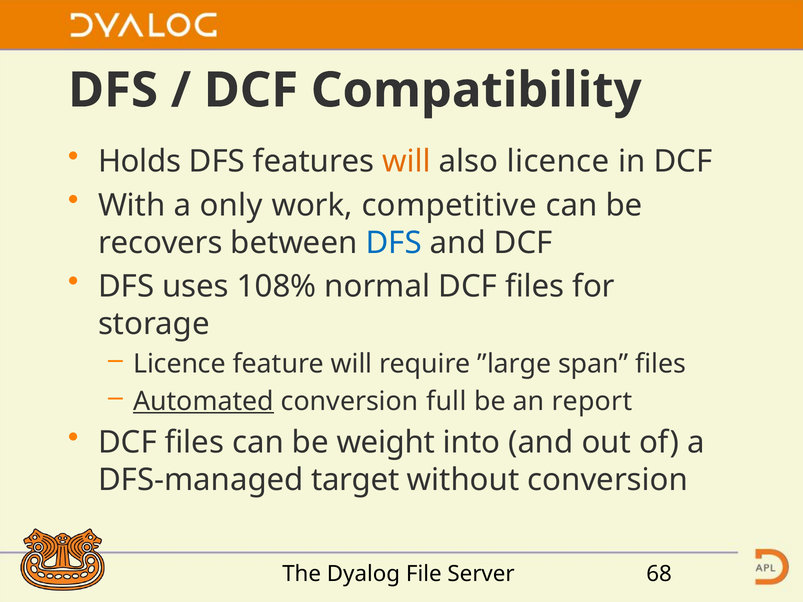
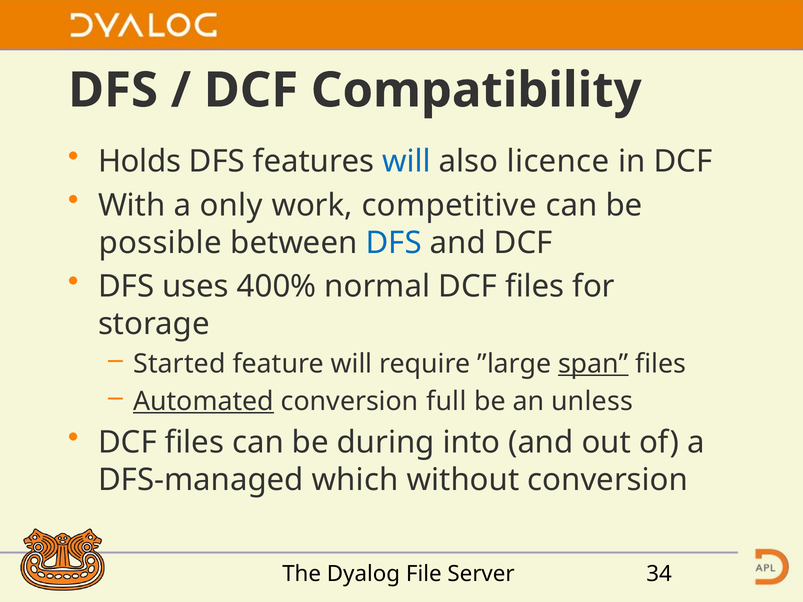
will colour: orange -> blue (406, 162)
recovers: recovers -> possible (160, 243)
108%: 108% -> 400% (277, 287)
Licence: Licence -> Started (179, 364)
span underline: none -> present (593, 364)
report: report -> unless (592, 401)
weight: weight -> during (386, 443)
target: target -> which (355, 480)
68: 68 -> 34 (659, 574)
